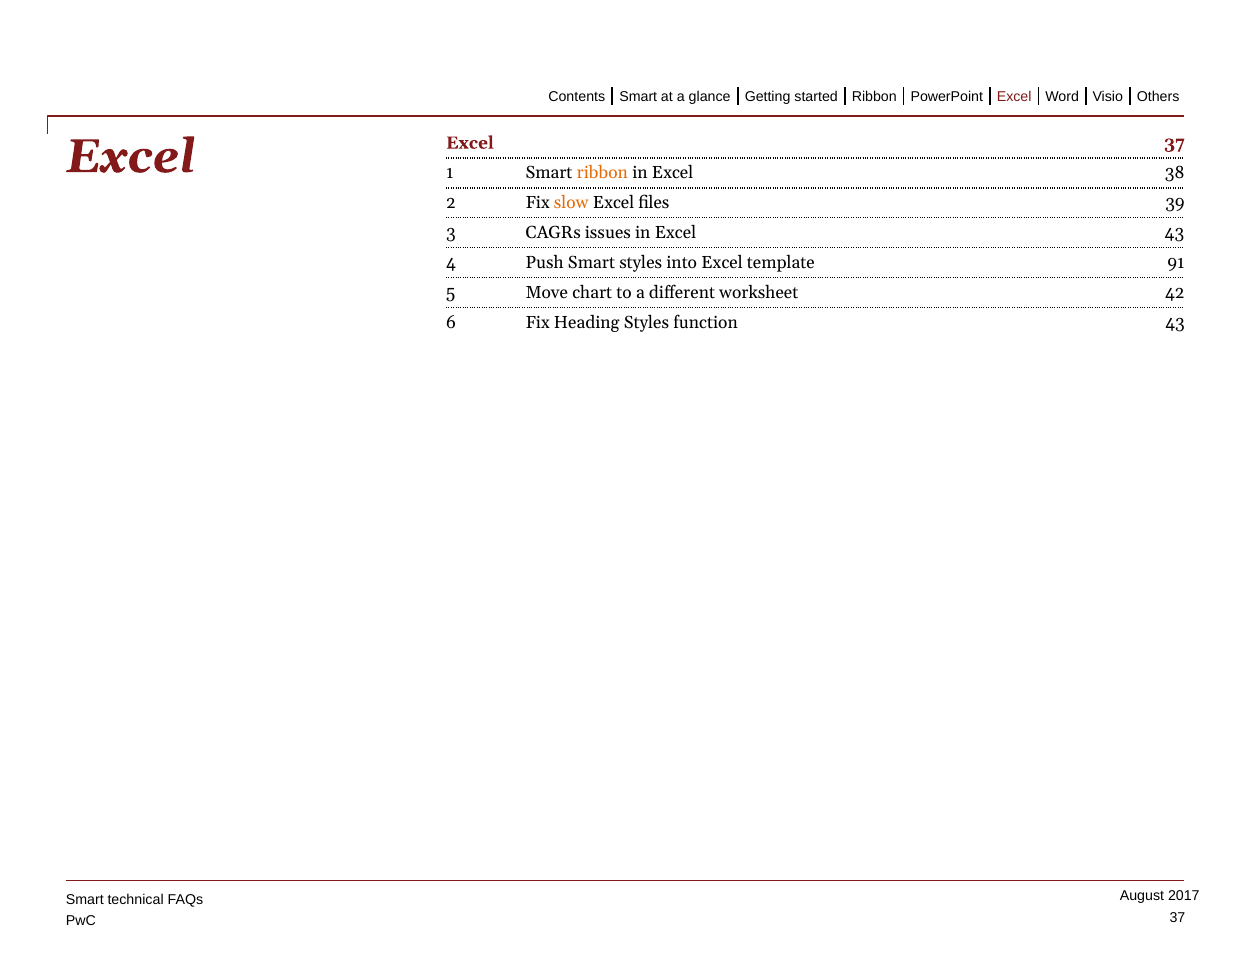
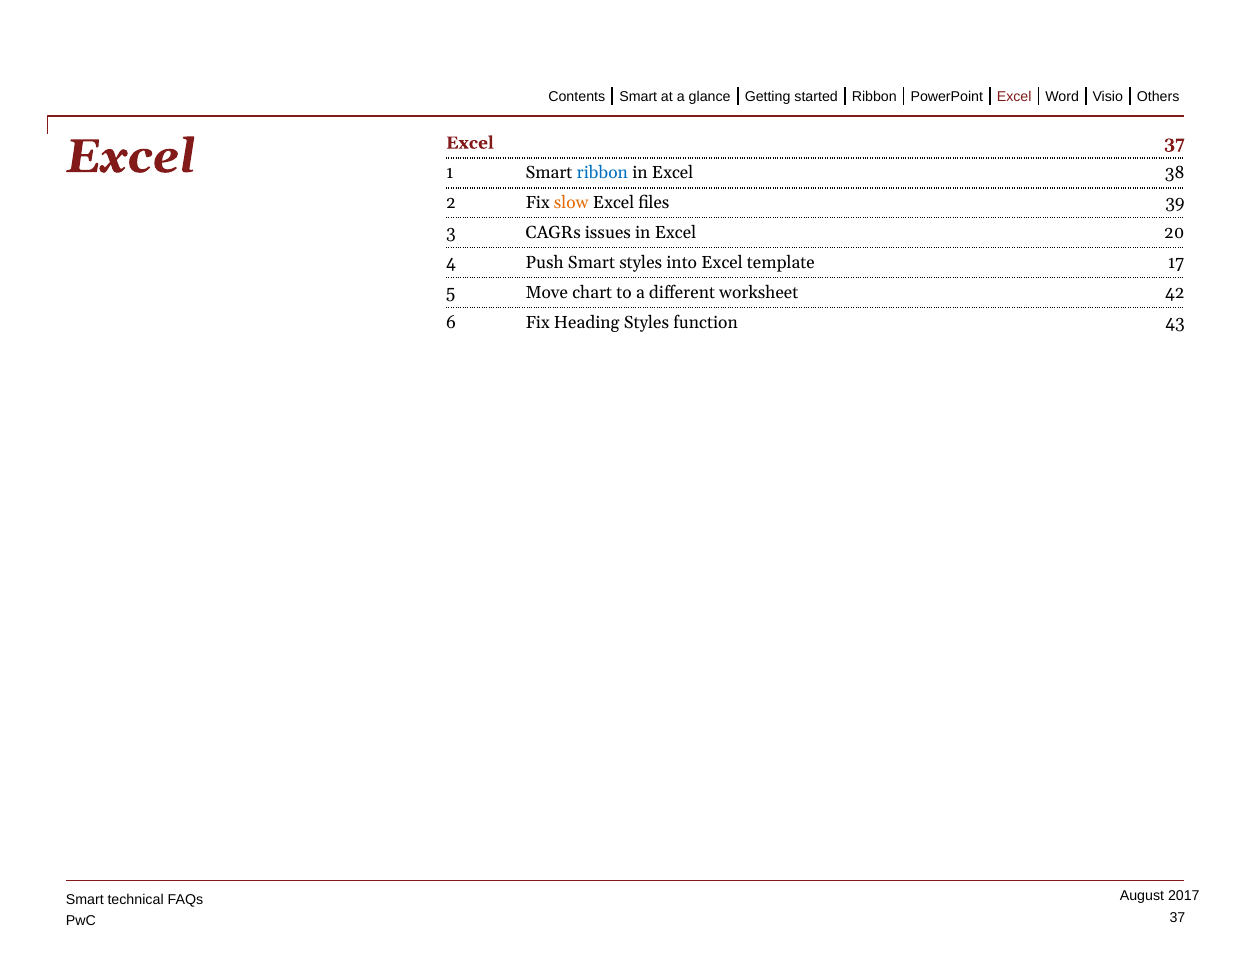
ribbon colour: orange -> blue (602, 173)
Excel 43: 43 -> 20 (1174, 233)
91: 91 -> 17 (1176, 263)
